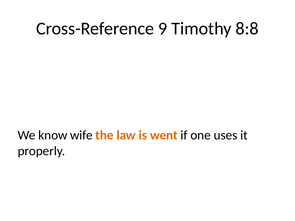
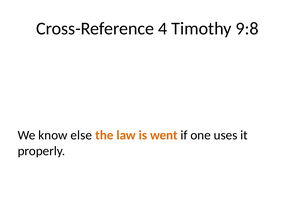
9: 9 -> 4 (163, 29)
8:8: 8:8 -> 9:8 (247, 29)
wife: wife -> else (81, 135)
